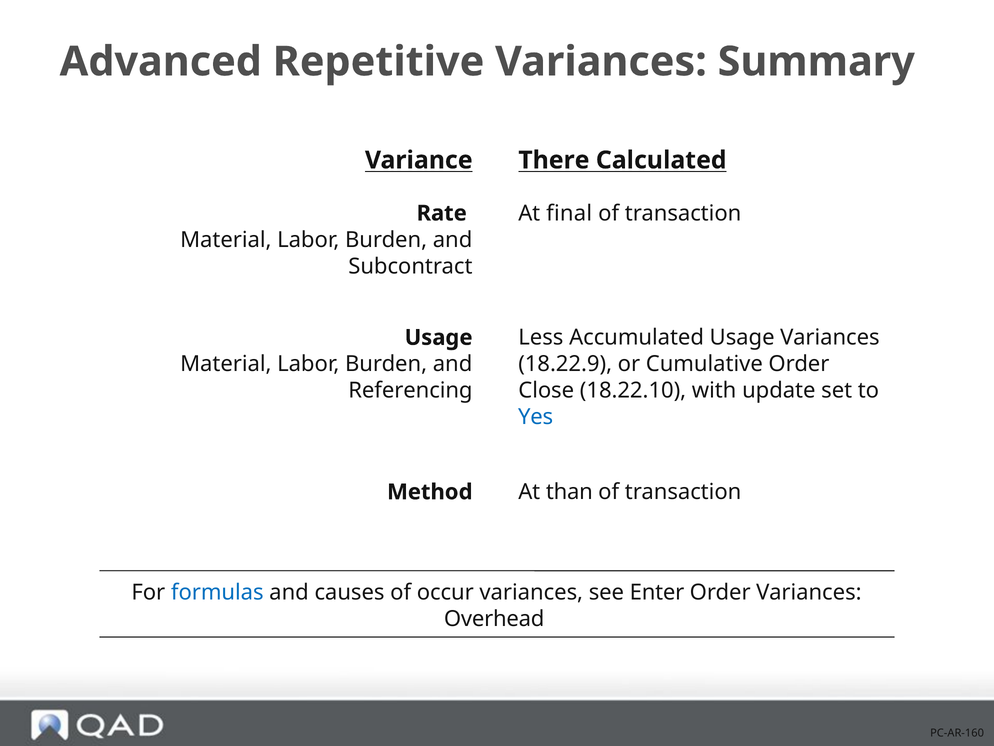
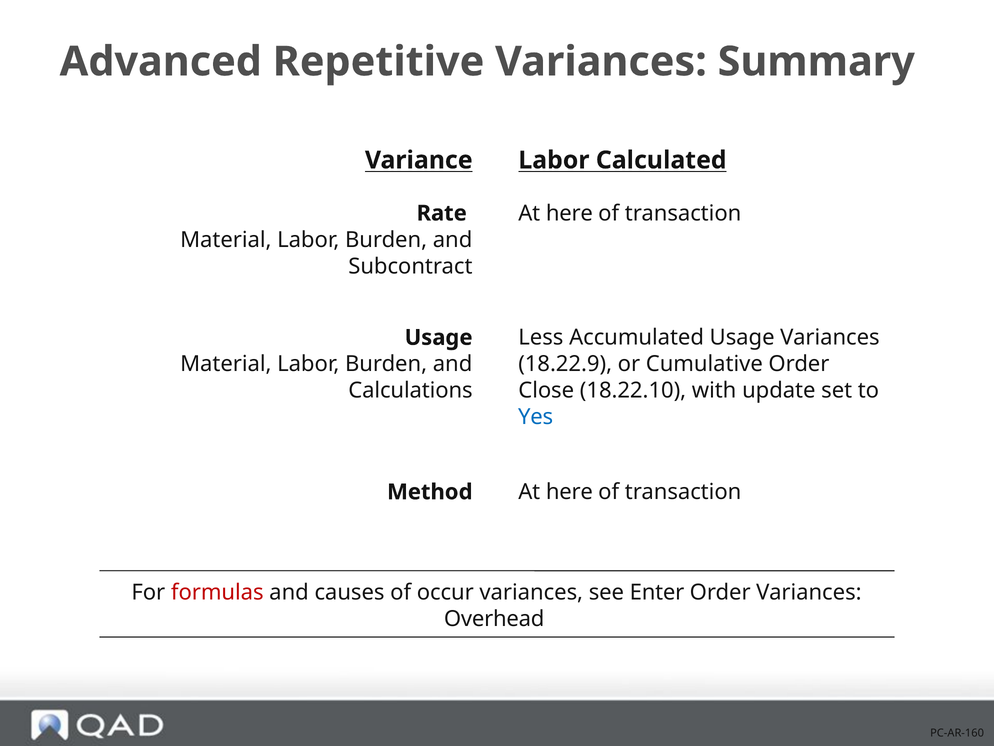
Variance There: There -> Labor (554, 160)
final: final -> here (569, 213)
Referencing: Referencing -> Calculations (410, 390)
Method At than: than -> here (569, 492)
formulas colour: blue -> red (217, 592)
